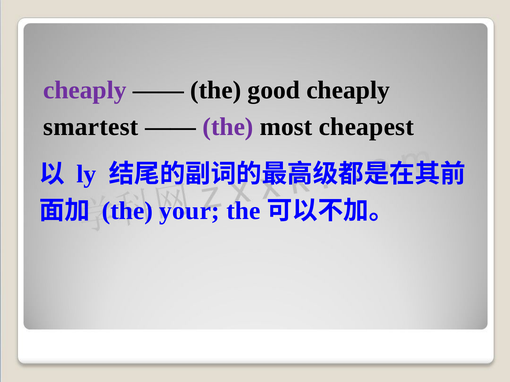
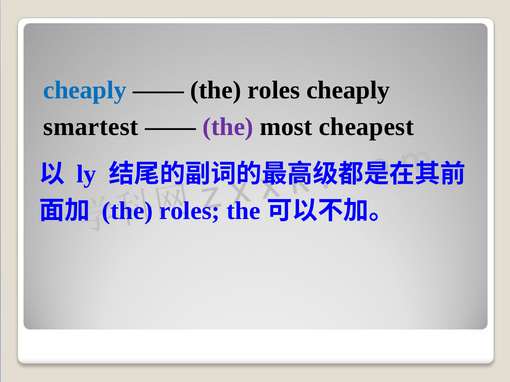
cheaply colour: purple -> blue (85, 90)
good: good -> roles (274, 90)
your: your -> roles (190, 211)
